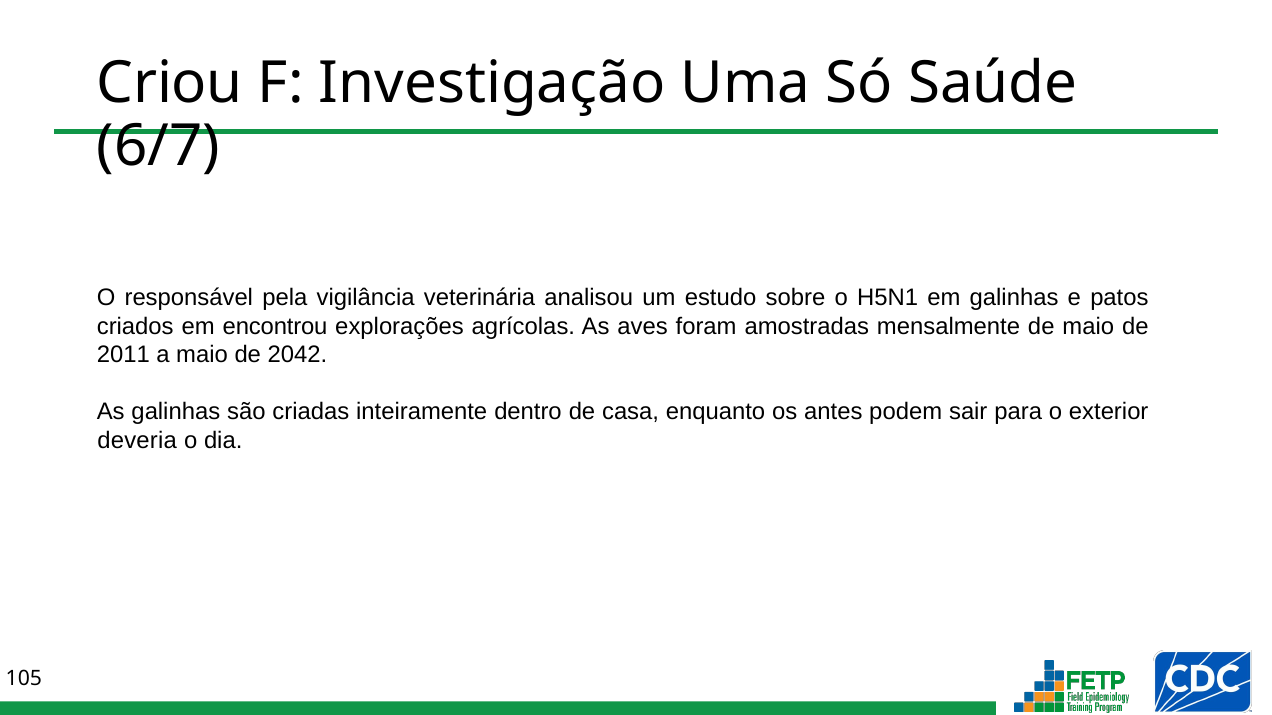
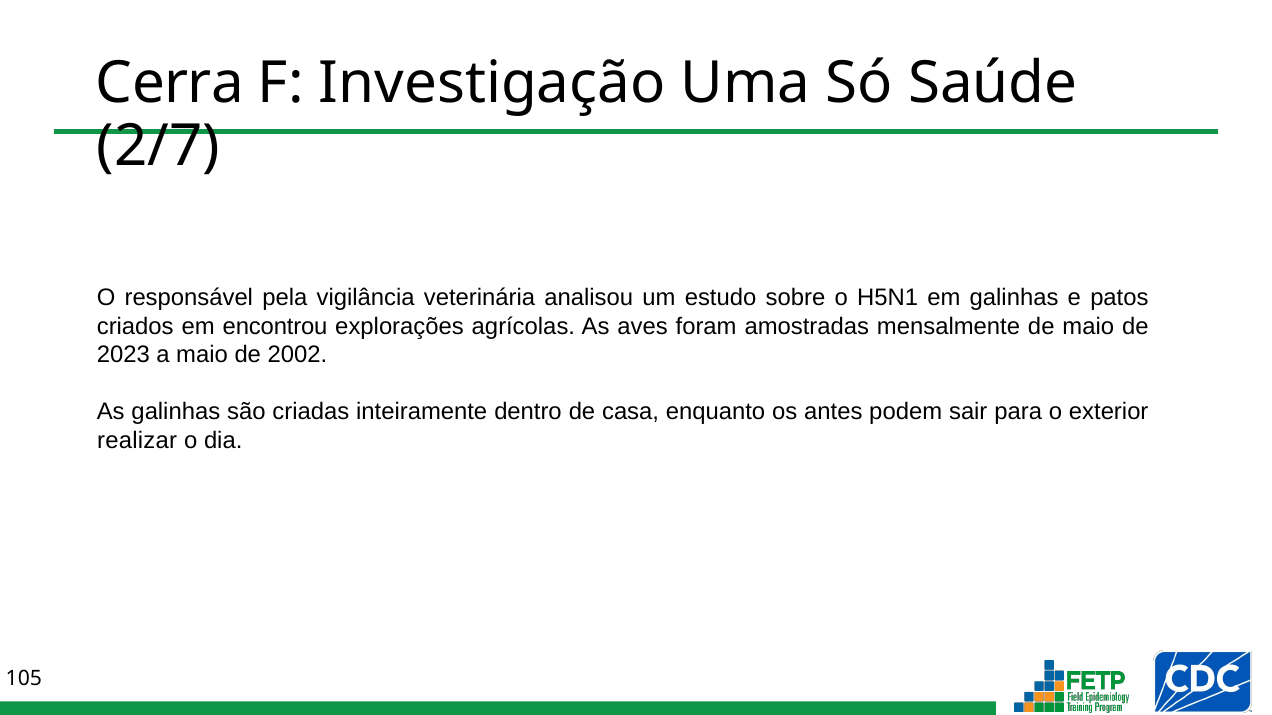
Criou: Criou -> Cerra (170, 84)
6/7: 6/7 -> 2/7 (158, 146)
2011: 2011 -> 2023 (123, 355)
2042: 2042 -> 2002 (297, 355)
deveria: deveria -> realizar (137, 441)
